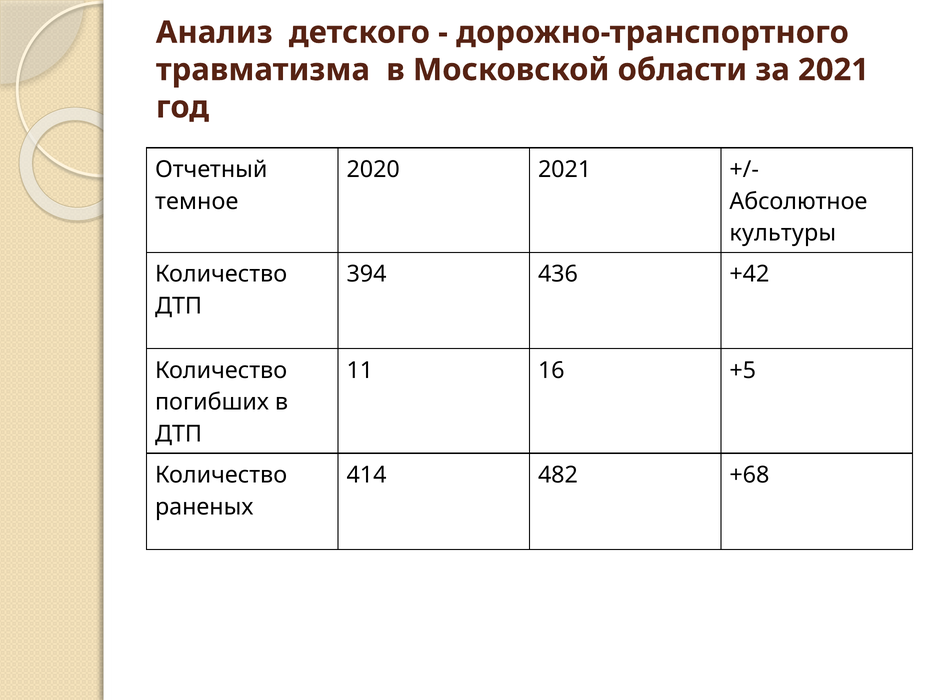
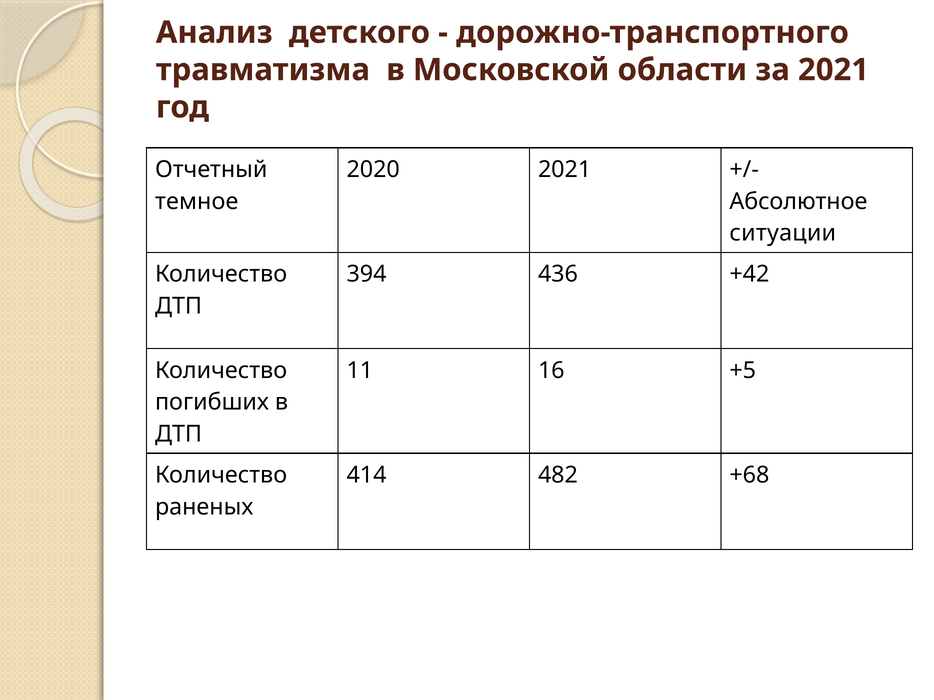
культуры: культуры -> ситуации (783, 233)
